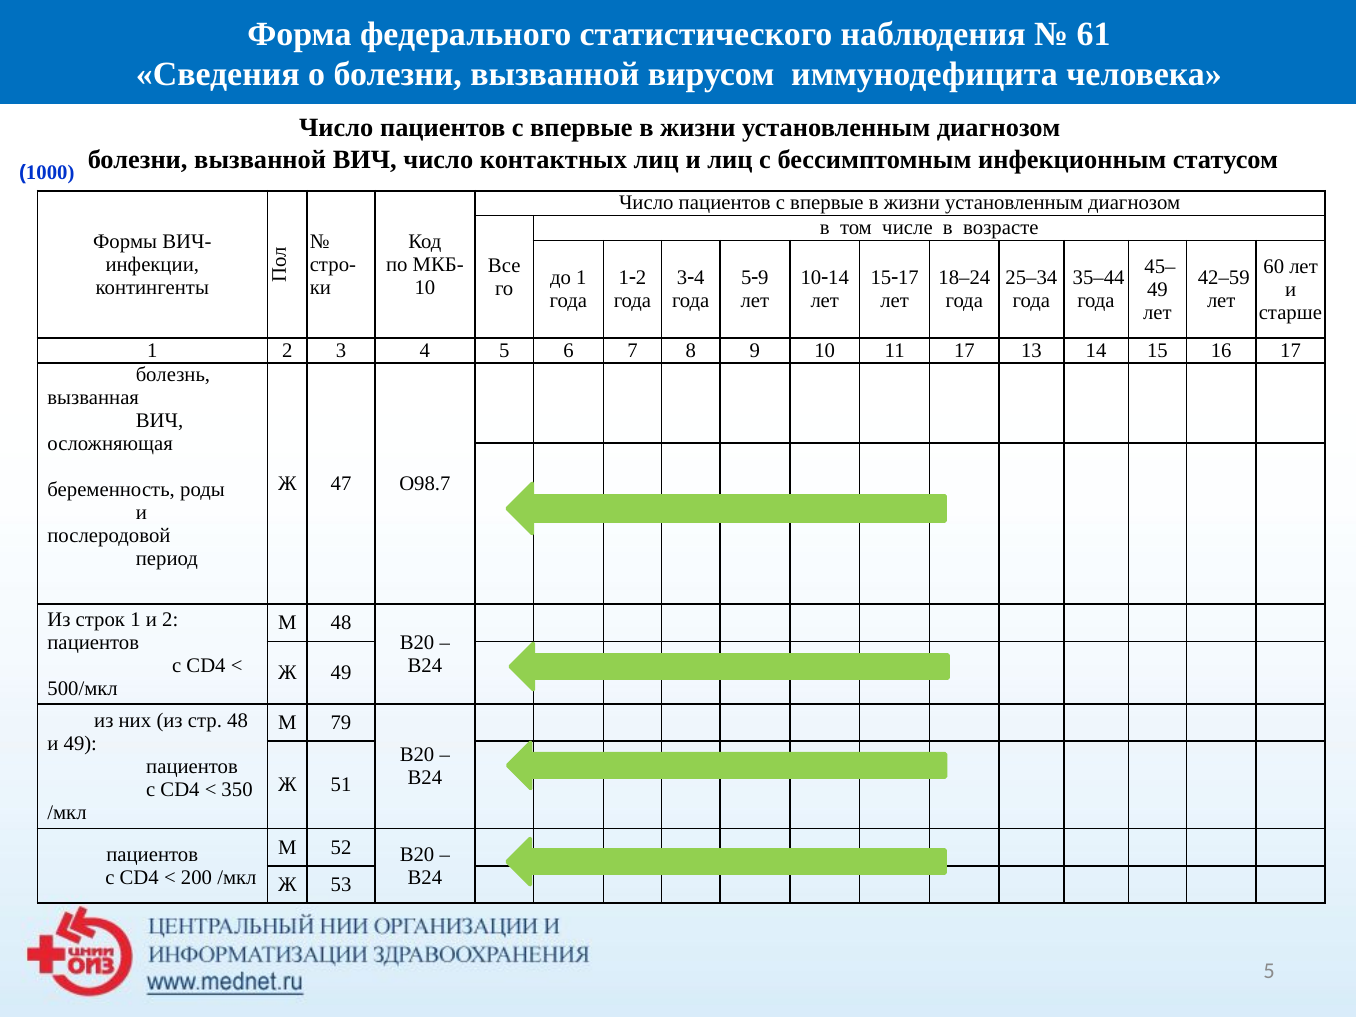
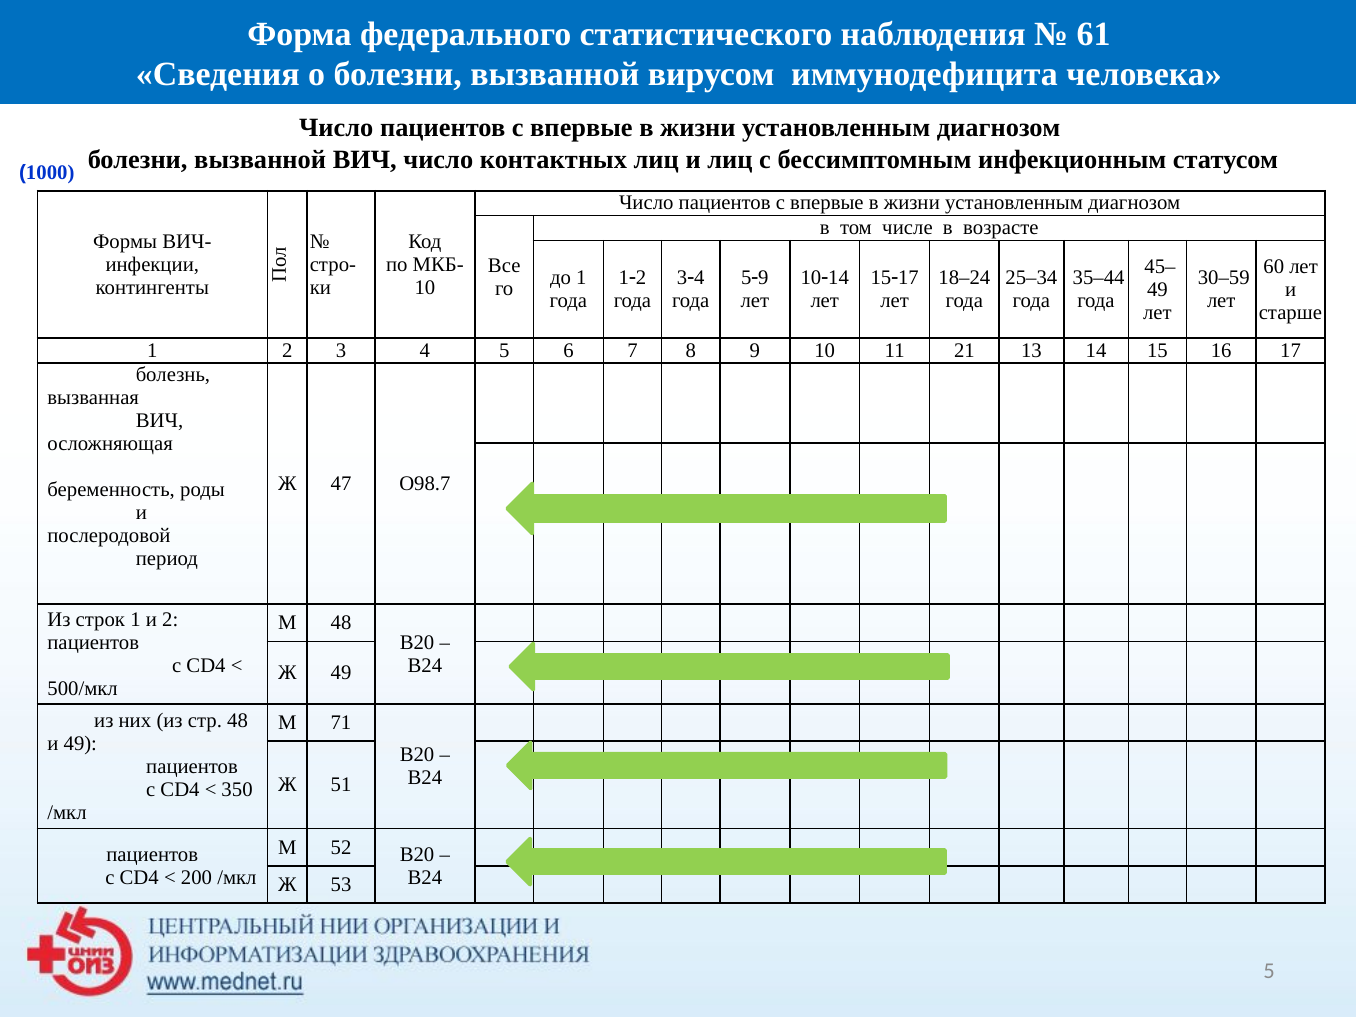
42–59: 42–59 -> 30–59 (1224, 278)
11 17: 17 -> 21 (964, 351)
79: 79 -> 71 (341, 723)
